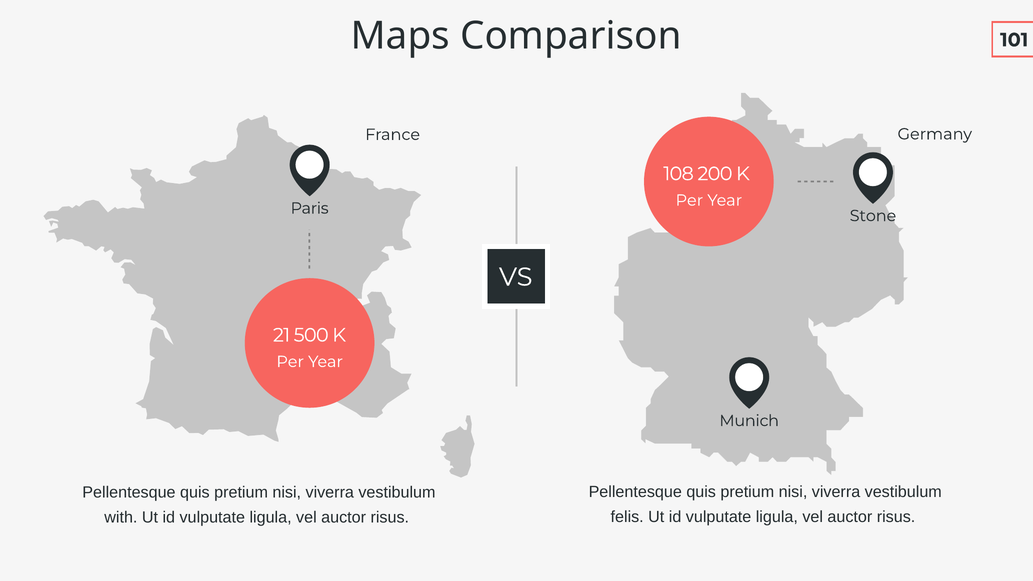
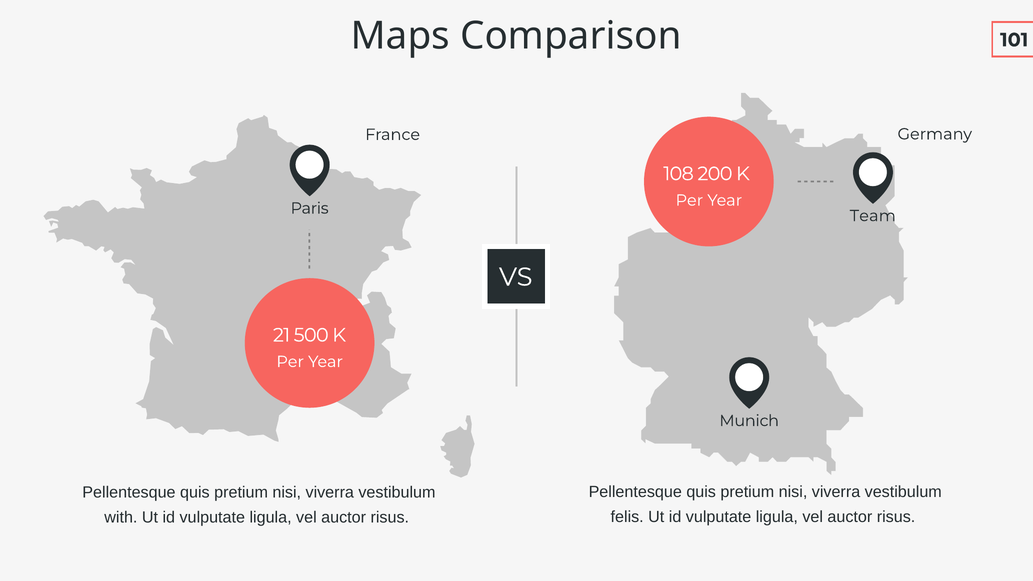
Stone: Stone -> Team (873, 216)
